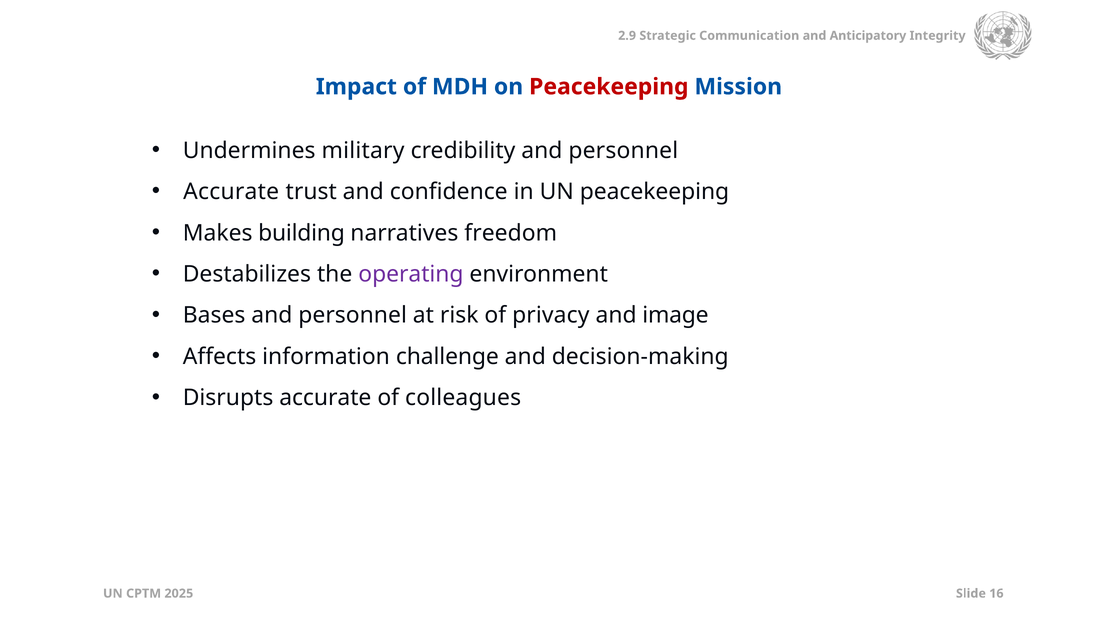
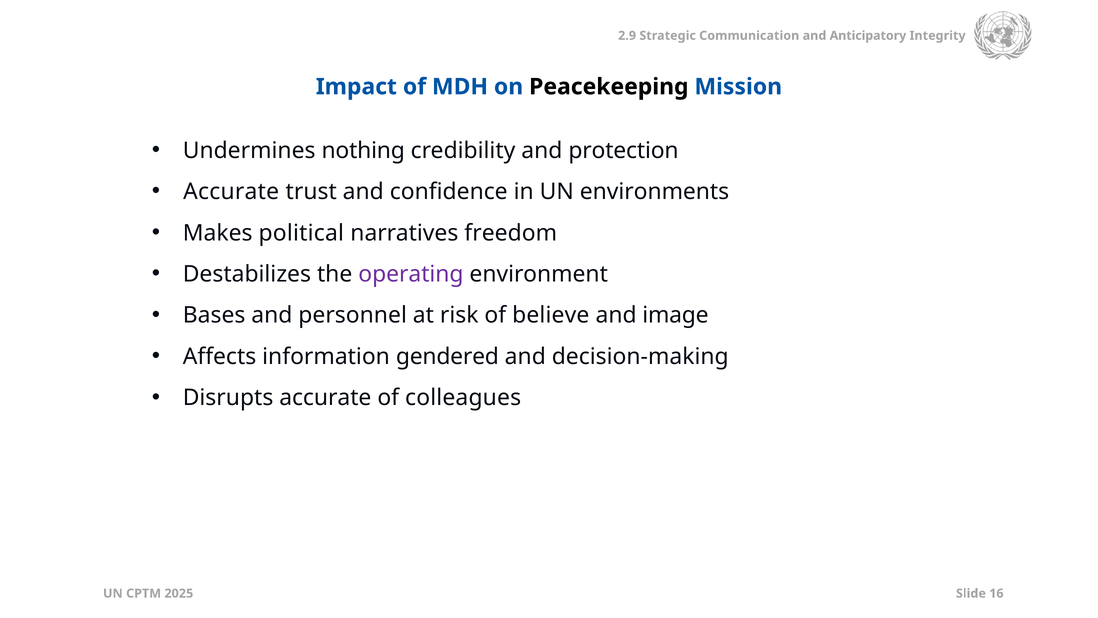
Peacekeeping colour: red -> black (609, 87)
military: military -> nothing (363, 150)
credibility and personnel: personnel -> protection (623, 150)
UN peacekeeping: peacekeeping -> environments (655, 192)
building: building -> political (301, 233)
privacy: privacy -> believe (551, 315)
challenge: challenge -> gendered (447, 356)
